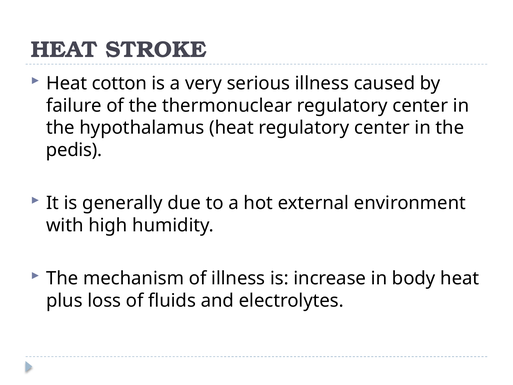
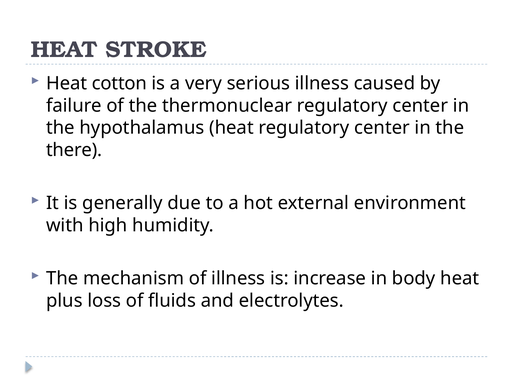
pedis: pedis -> there (74, 150)
